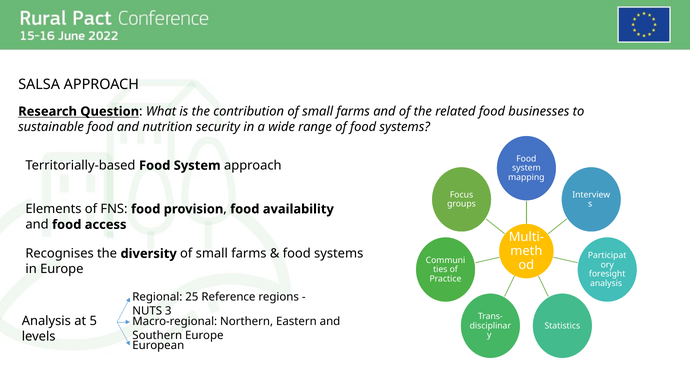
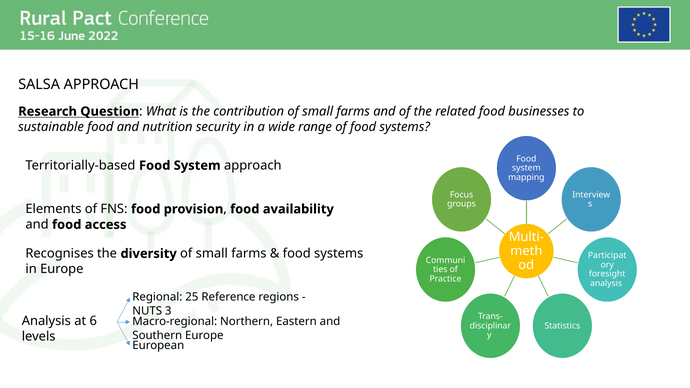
5: 5 -> 6 (93, 321)
